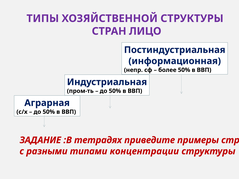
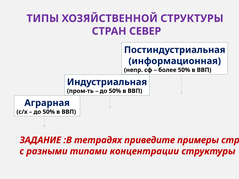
ЛИЦО: ЛИЦО -> СЕВЕР (145, 31)
